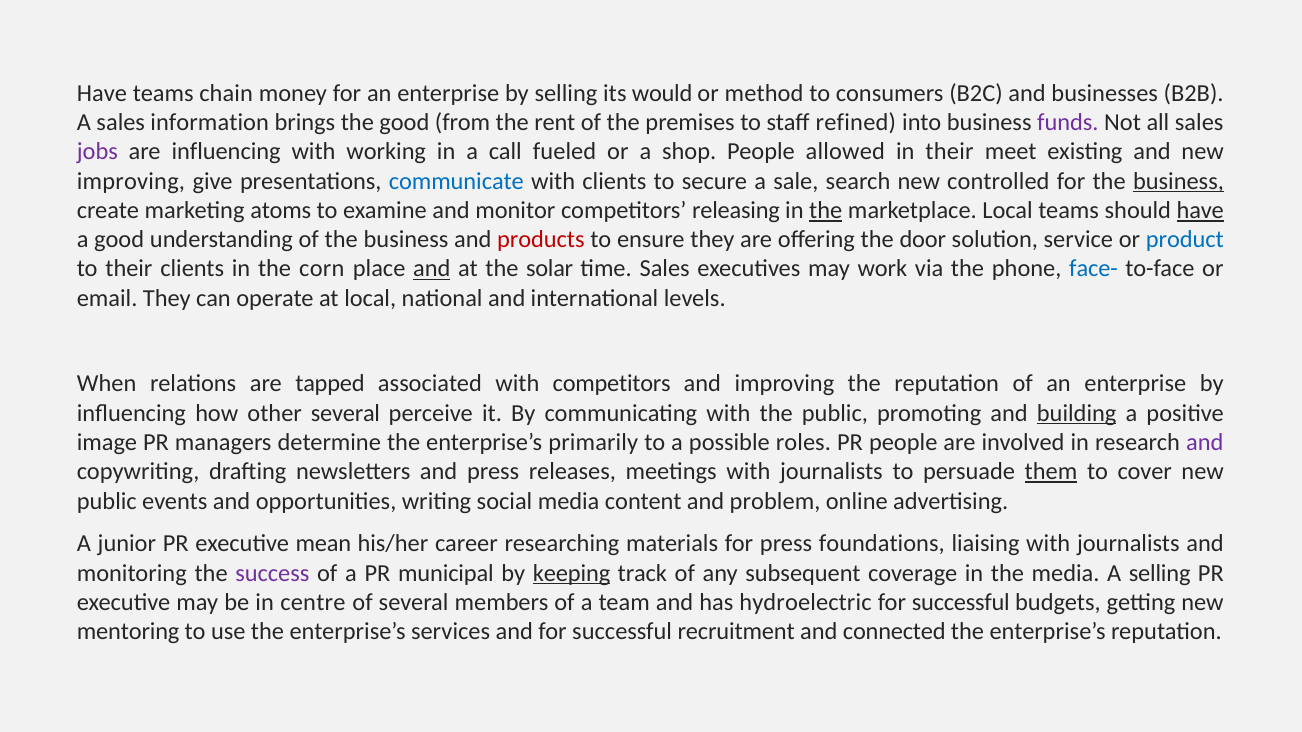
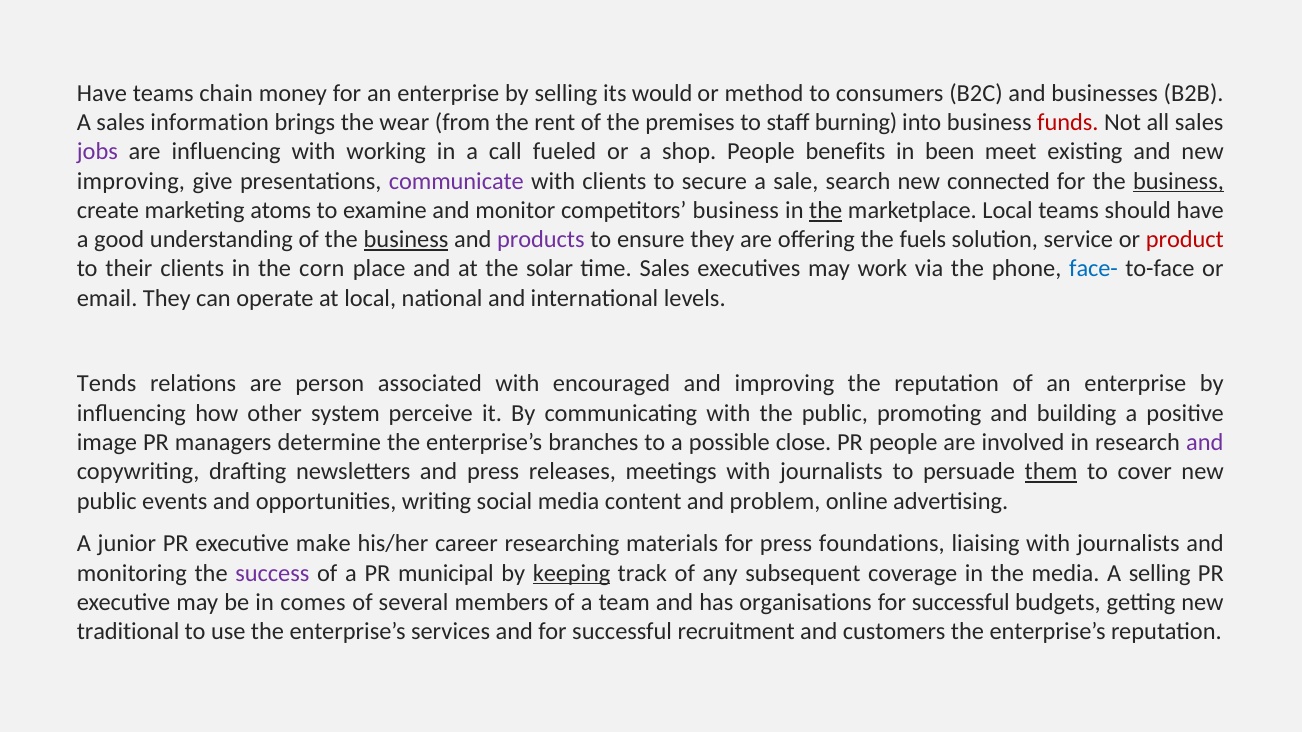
the good: good -> wear (404, 123)
refined: refined -> burning (856, 123)
funds colour: purple -> red (1068, 123)
allowed: allowed -> benefits (845, 152)
in their: their -> been (950, 152)
communicate colour: blue -> purple (456, 181)
controlled: controlled -> connected (999, 181)
competitors releasing: releasing -> business (736, 210)
have underline: present -> none (1200, 210)
business underline: none -> present (406, 240)
products colour: red -> purple (541, 240)
door: door -> fuels (923, 240)
product colour: blue -> red (1185, 240)
and underline: present -> none (432, 269)
When: When -> Tends (107, 384)
tapped: tapped -> person (330, 384)
with competitors: competitors -> encouraged (612, 384)
other several: several -> system (346, 413)
building underline: present -> none (1077, 413)
primarily: primarily -> branches (593, 443)
roles: roles -> close (804, 443)
mean: mean -> make (323, 544)
centre: centre -> comes (313, 603)
hydroelectric: hydroelectric -> organisations (806, 603)
mentoring: mentoring -> traditional (128, 632)
connected: connected -> customers (894, 632)
